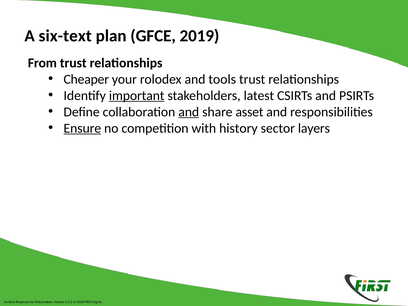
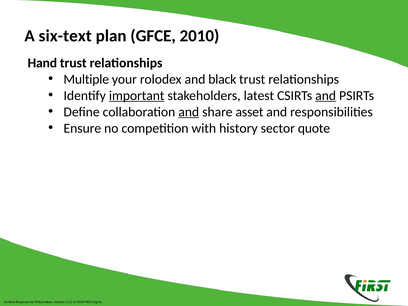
2019: 2019 -> 2010 (199, 36)
From: From -> Hand (42, 63)
Cheaper: Cheaper -> Multiple (86, 79)
tools: tools -> black (222, 79)
and underline: none -> present (326, 96)
Ensure underline: present -> none (82, 128)
layers: layers -> quote (314, 128)
